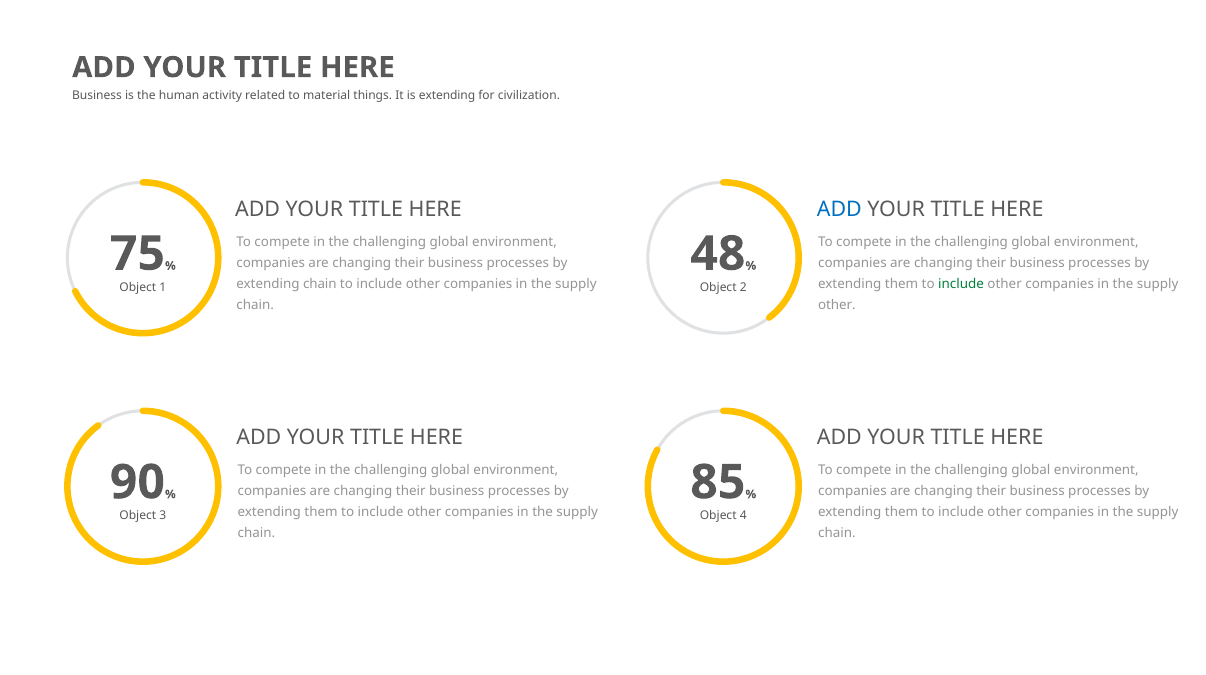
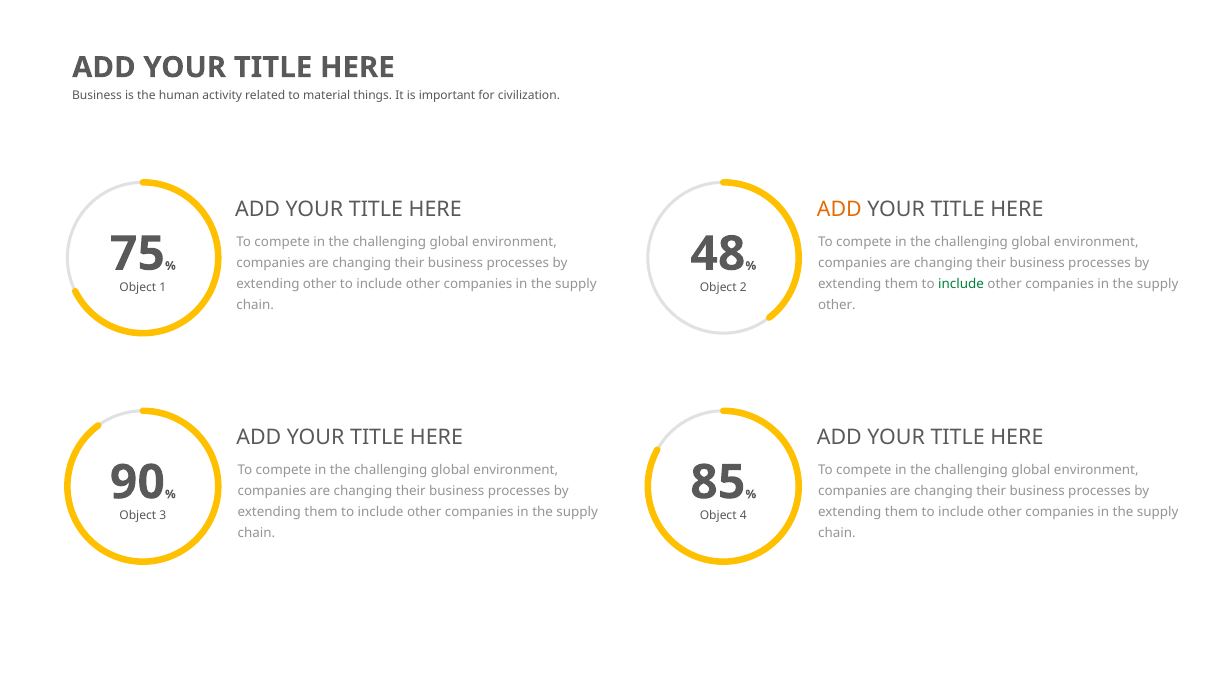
is extending: extending -> important (447, 96)
ADD colour: blue -> orange (839, 209)
extending chain: chain -> other (320, 284)
